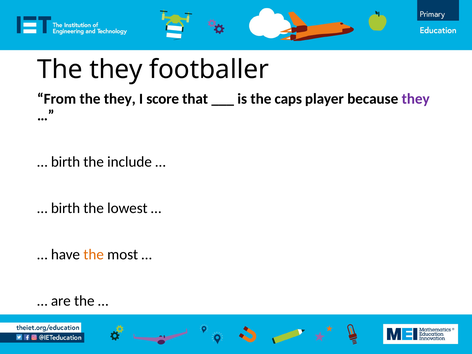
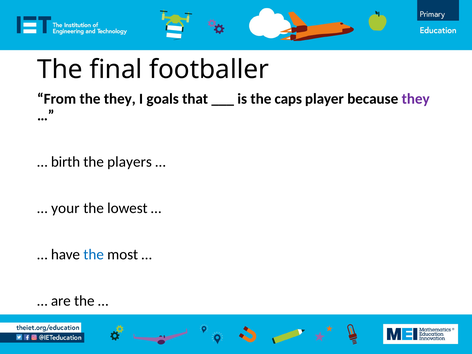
they: they -> final (116, 70)
score: score -> goals (163, 99)
include: include -> players (130, 162)
birth: birth -> your (65, 208)
the colour: orange -> blue (94, 255)
